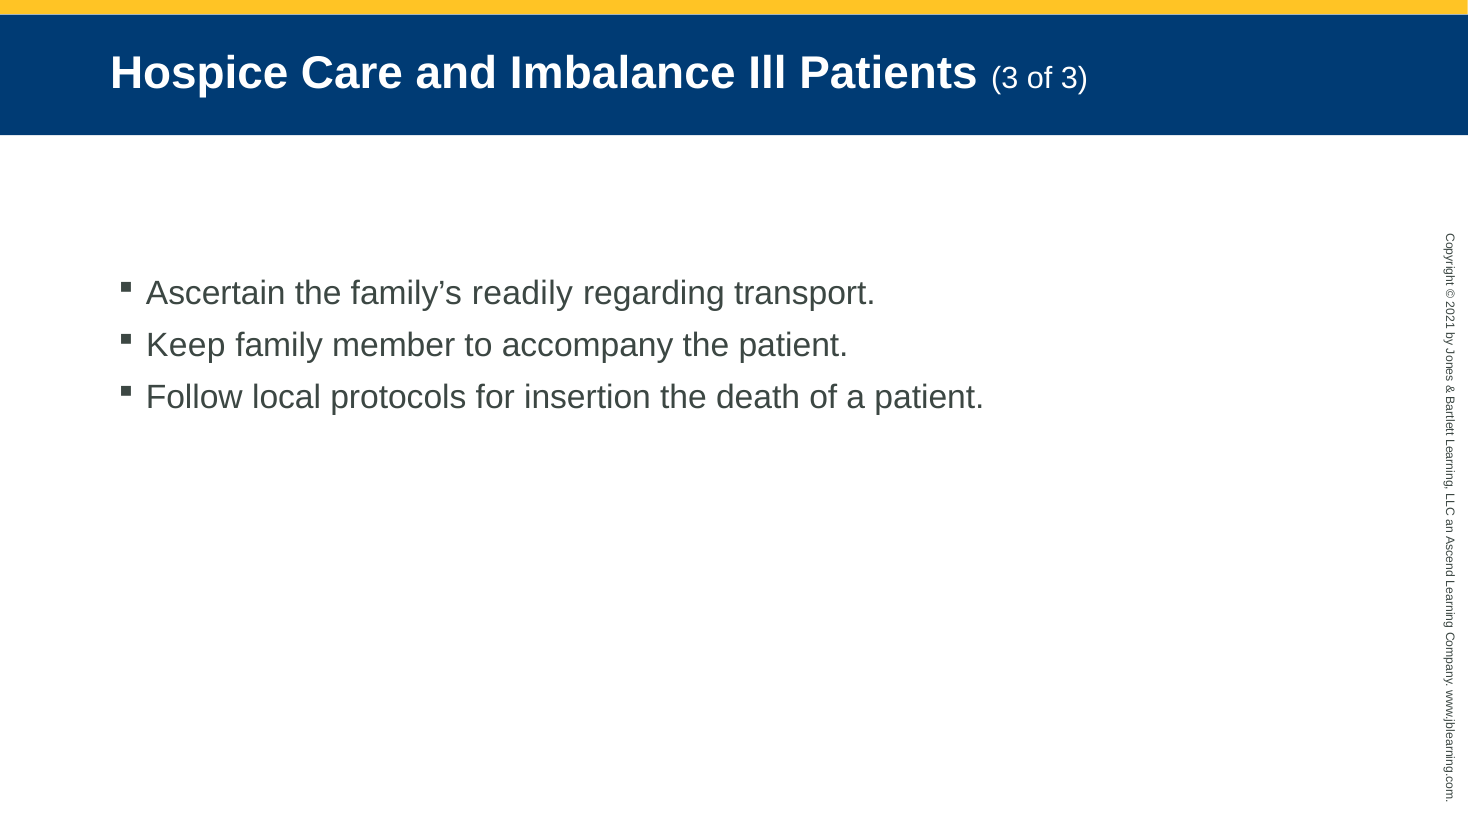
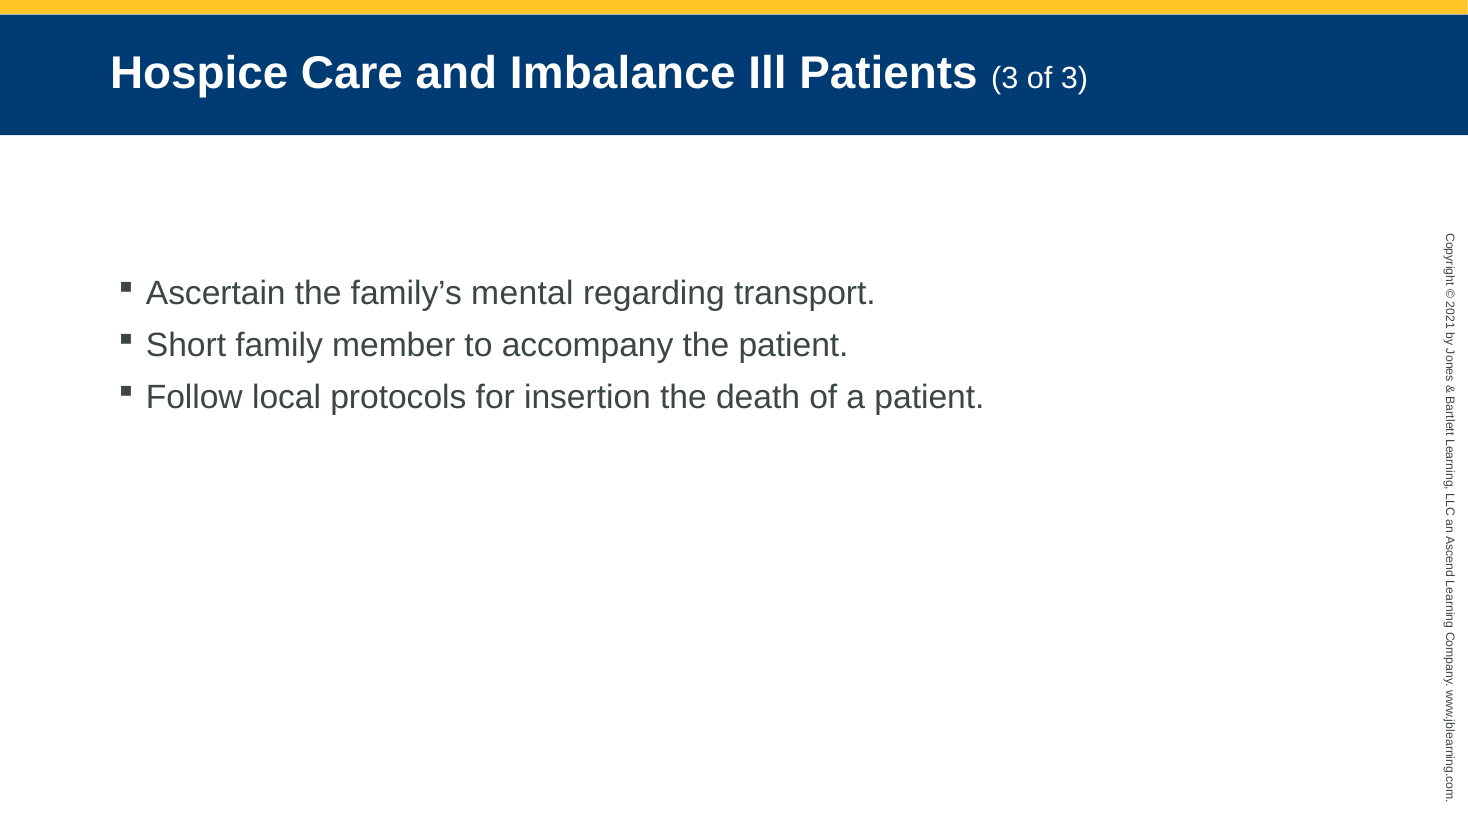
readily: readily -> mental (522, 293)
Keep: Keep -> Short (186, 346)
